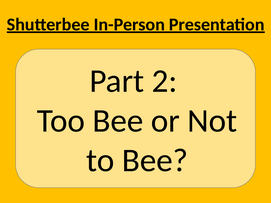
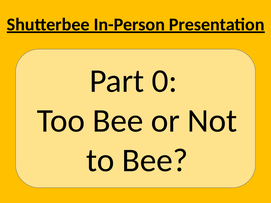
2: 2 -> 0 (165, 81)
